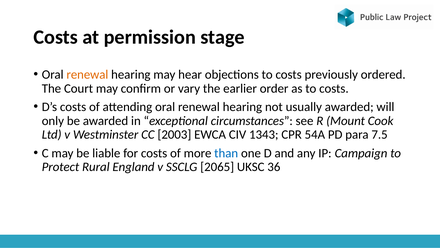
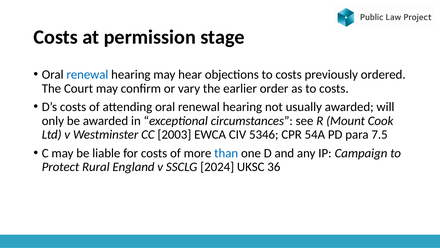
renewal colour: orange -> blue (87, 74)
1343: 1343 -> 5346 (264, 134)
2065: 2065 -> 2024 (217, 167)
